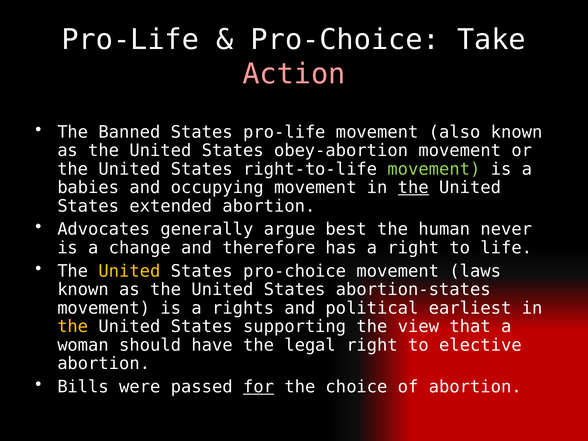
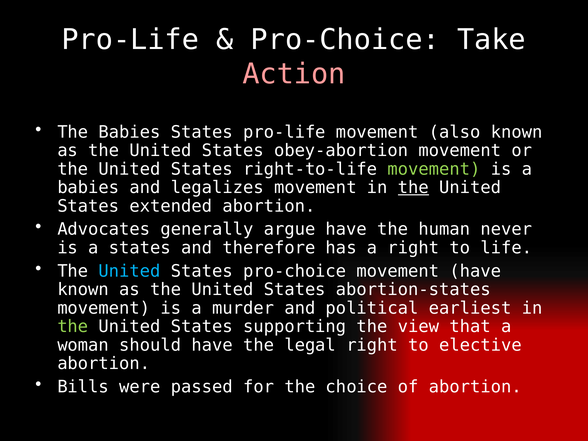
The Banned: Banned -> Babies (130, 132)
occupying: occupying -> legalizes (217, 188)
argue best: best -> have (346, 229)
a change: change -> states (140, 248)
United colour: yellow -> light blue (130, 271)
movement laws: laws -> have (475, 271)
rights: rights -> murder (243, 308)
the colour: yellow -> light green (73, 327)
for underline: present -> none (259, 387)
